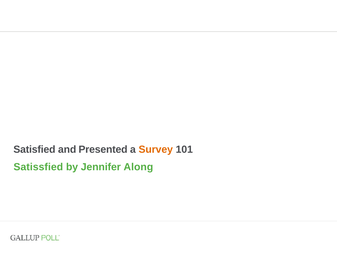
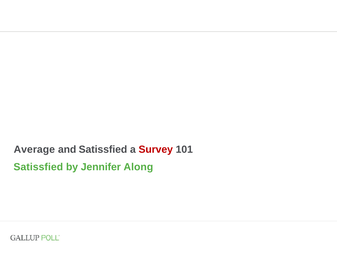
Satisfied: Satisfied -> Average (34, 149)
and Presented: Presented -> Satissfied (103, 149)
Survey colour: orange -> red (156, 149)
